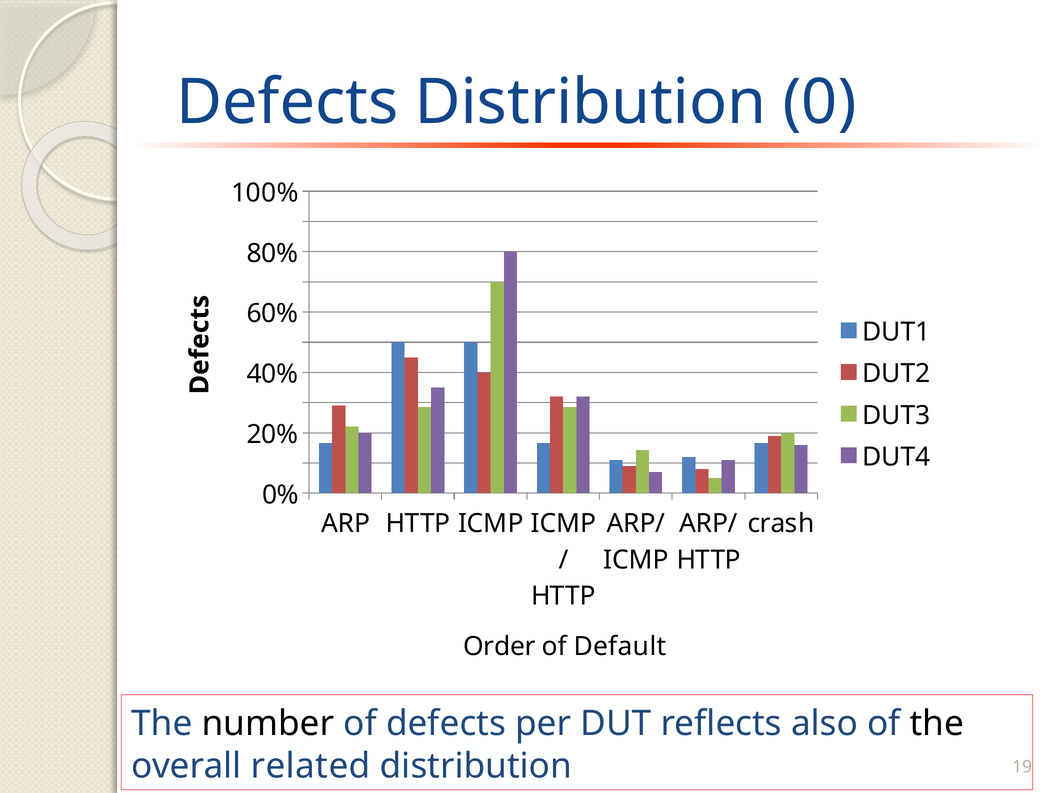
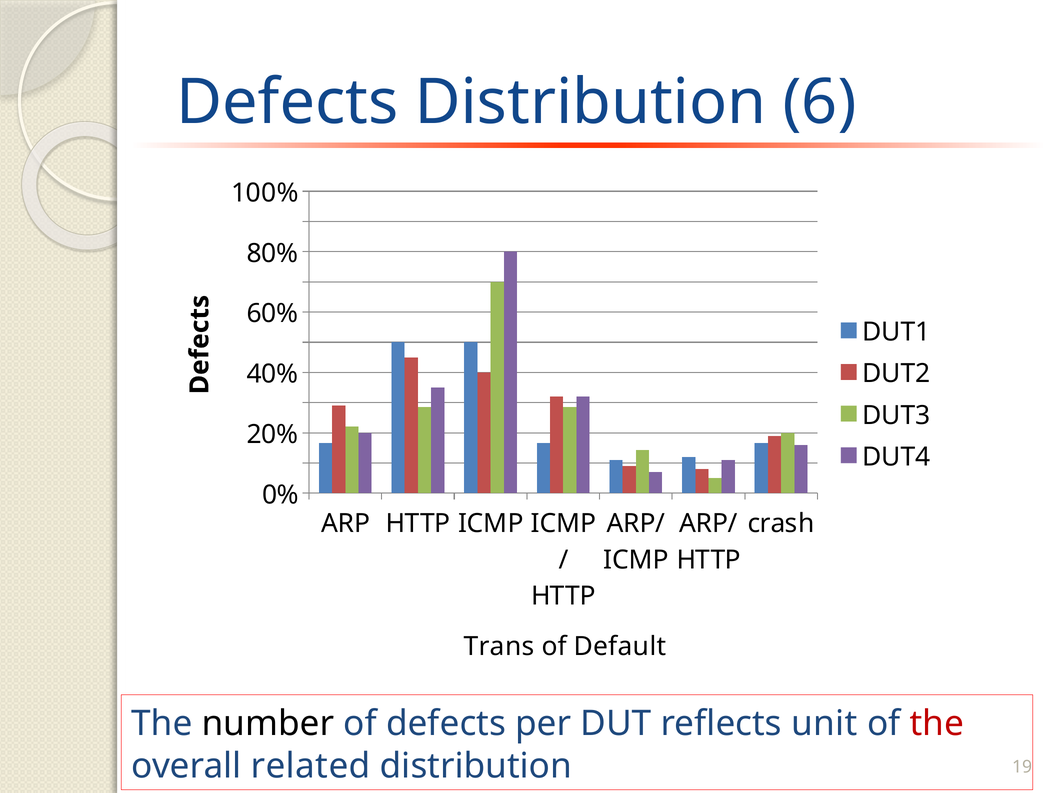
0: 0 -> 6 (820, 102)
Order: Order -> Trans (499, 646)
also: also -> unit (824, 723)
the colour: black -> red (937, 723)
